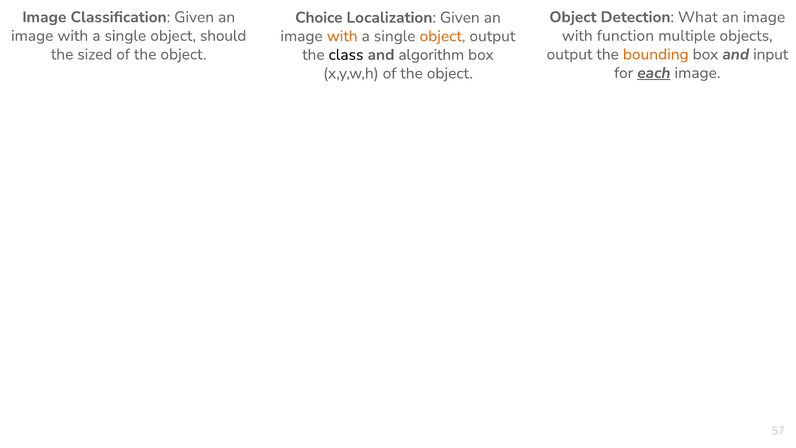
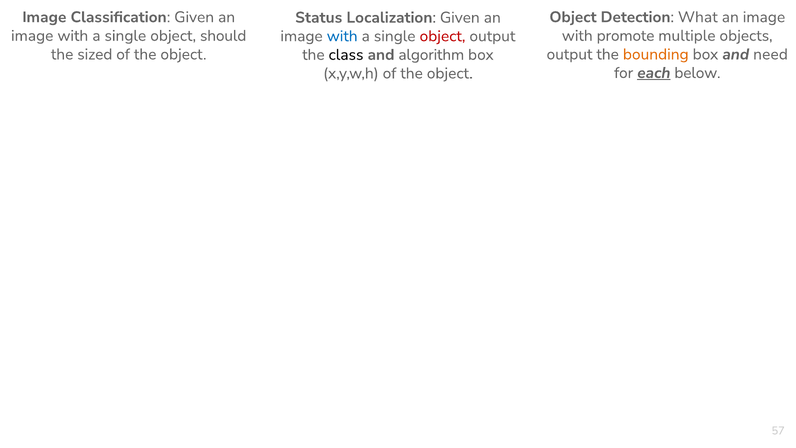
Choice: Choice -> Status (319, 18)
function: function -> promote (626, 36)
with colour: orange -> blue (342, 36)
object colour: orange -> red (442, 36)
input: input -> need (770, 54)
each image: image -> below (698, 73)
